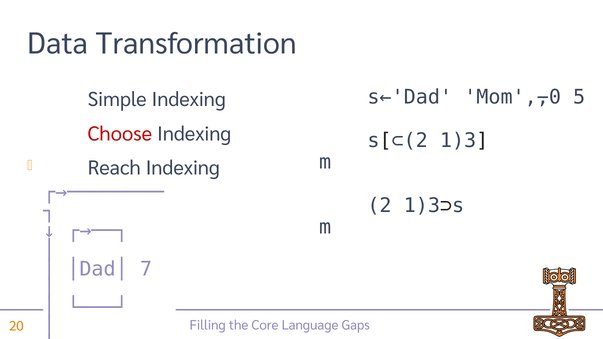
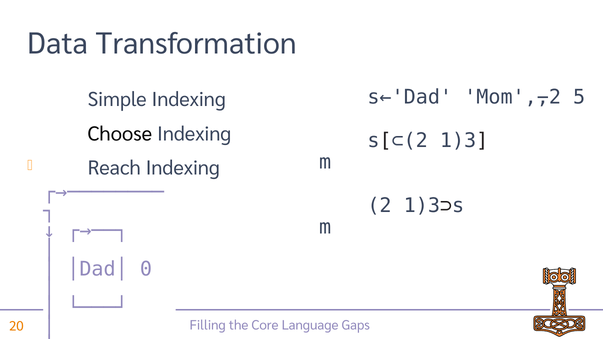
Mom',⍪0: Mom',⍪0 -> Mom',⍪2 (513, 97)
Choose colour: red -> black (120, 134)
7: 7 -> 0 (146, 269)
